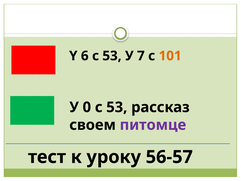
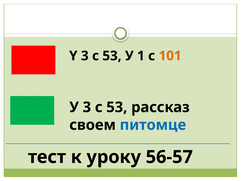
Y 6: 6 -> 3 (85, 56)
7: 7 -> 1 (141, 56)
У 0: 0 -> 3 (87, 107)
питомце colour: purple -> blue (153, 125)
